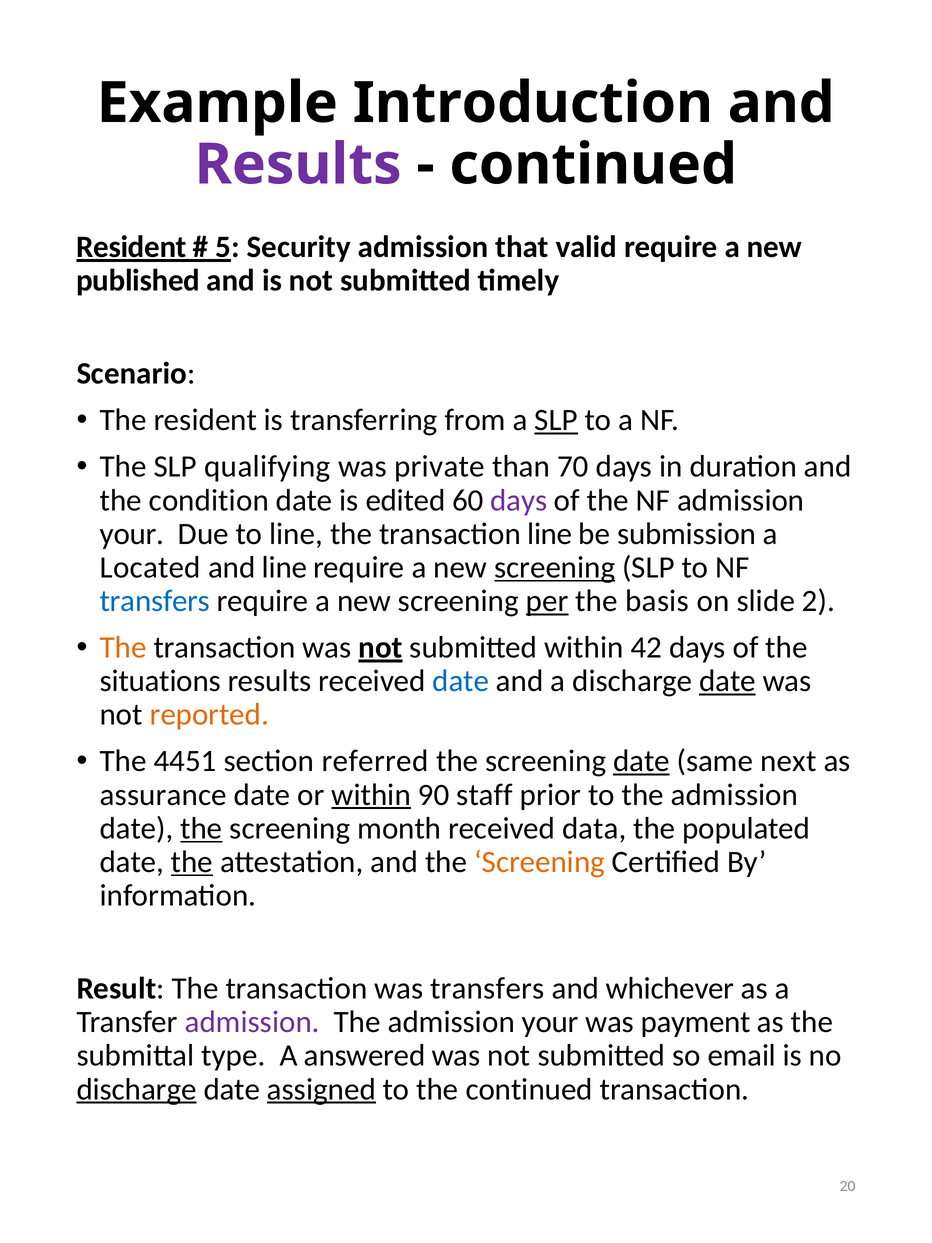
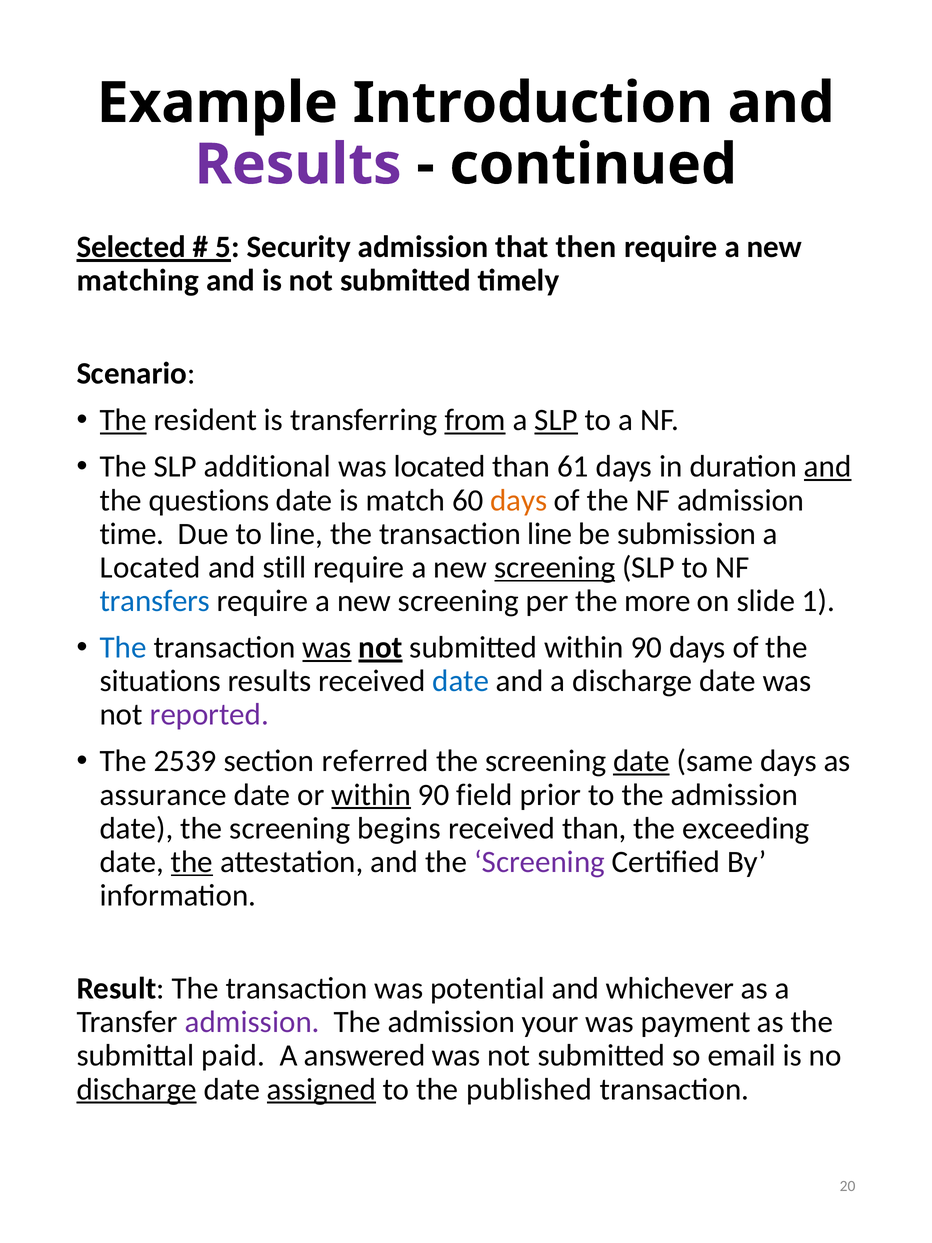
Resident: Resident -> Selected (131, 247)
valid: valid -> then (586, 247)
published: published -> matching (138, 281)
The underline: none -> present (123, 420)
from underline: none -> present (475, 420)
qualifying: qualifying -> additional (267, 467)
was private: private -> located (440, 467)
70: 70 -> 61 (573, 467)
and underline: none -> present (828, 467)
condition: condition -> questions (209, 500)
edited: edited -> match (405, 500)
days colour: purple -> orange (519, 500)
your: your -> time (132, 534)
and line: line -> still (284, 567)
per underline: present -> none (547, 601)
basis: basis -> more (657, 601)
2: 2 -> 1 (818, 601)
The colour: orange -> blue (123, 647)
was underline: none -> present (327, 647)
submitted within 42: 42 -> 90 (646, 647)
date underline: present -> none (727, 681)
reported colour: orange -> purple (209, 715)
4451: 4451 -> 2539 (185, 761)
same next: next -> days (789, 761)
staff: staff -> field (485, 795)
the underline: present -> none (201, 828)
month: month -> begins (399, 828)
received data: data -> than (594, 828)
populated: populated -> exceeding (746, 828)
Screening colour: orange -> purple (540, 862)
was transfers: transfers -> potential (487, 988)
type: type -> paid (233, 1055)
the continued: continued -> published (529, 1089)
